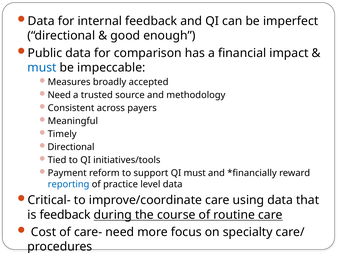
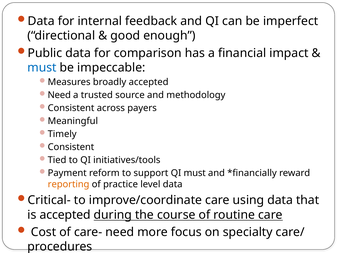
Directional: Directional -> Consistent (71, 147)
reporting colour: blue -> orange (69, 184)
is feedback: feedback -> accepted (65, 215)
